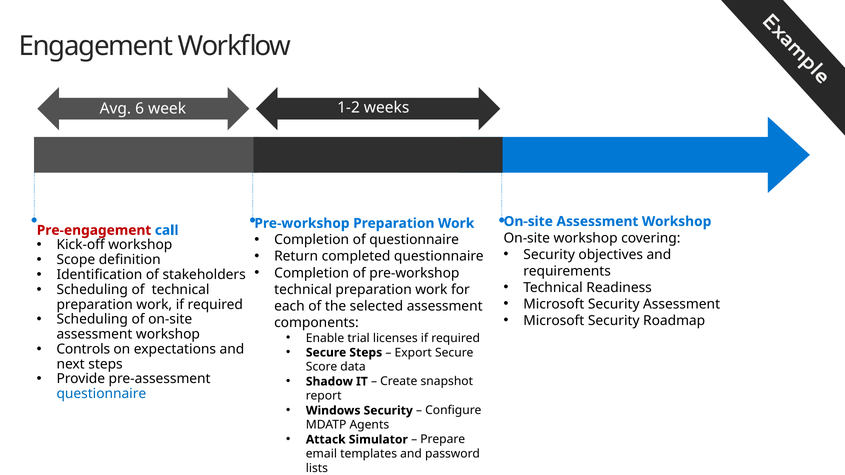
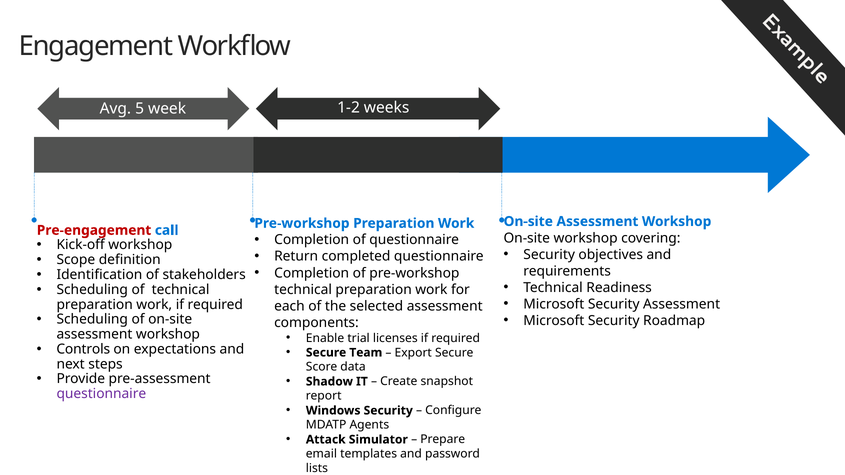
6: 6 -> 5 (140, 108)
Secure Steps: Steps -> Team (366, 353)
questionnaire colour: blue -> purple (101, 394)
